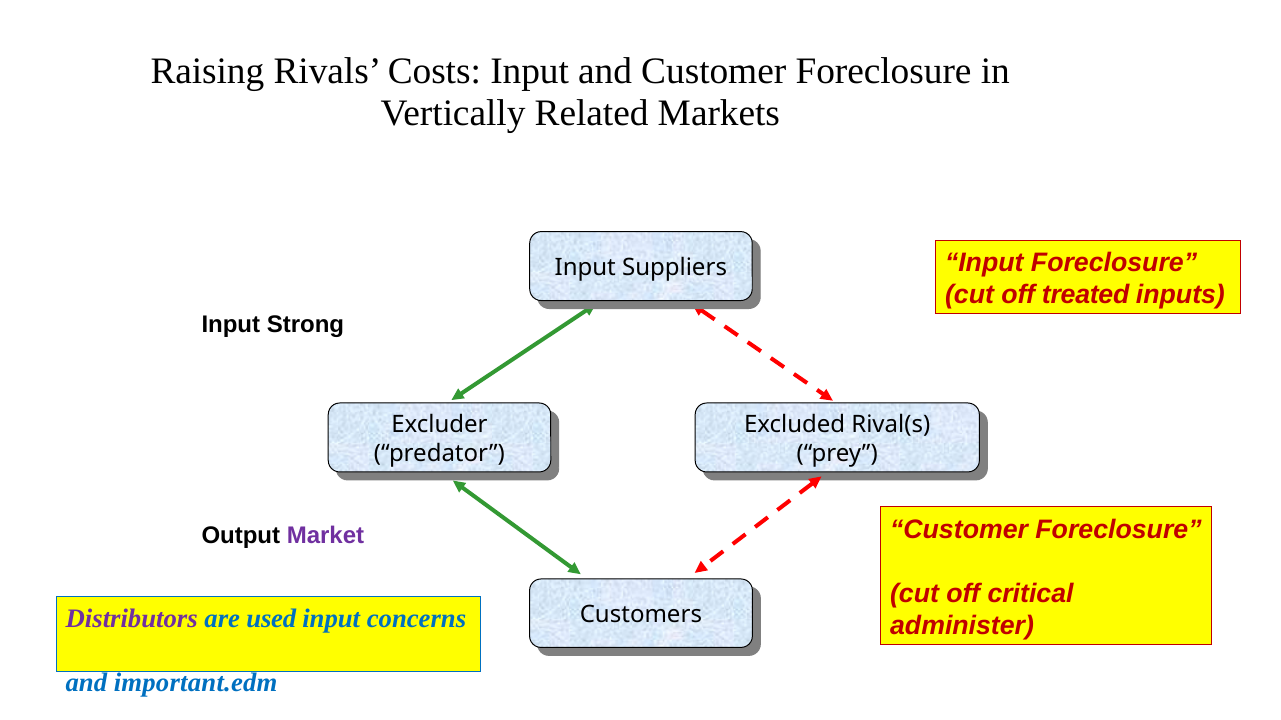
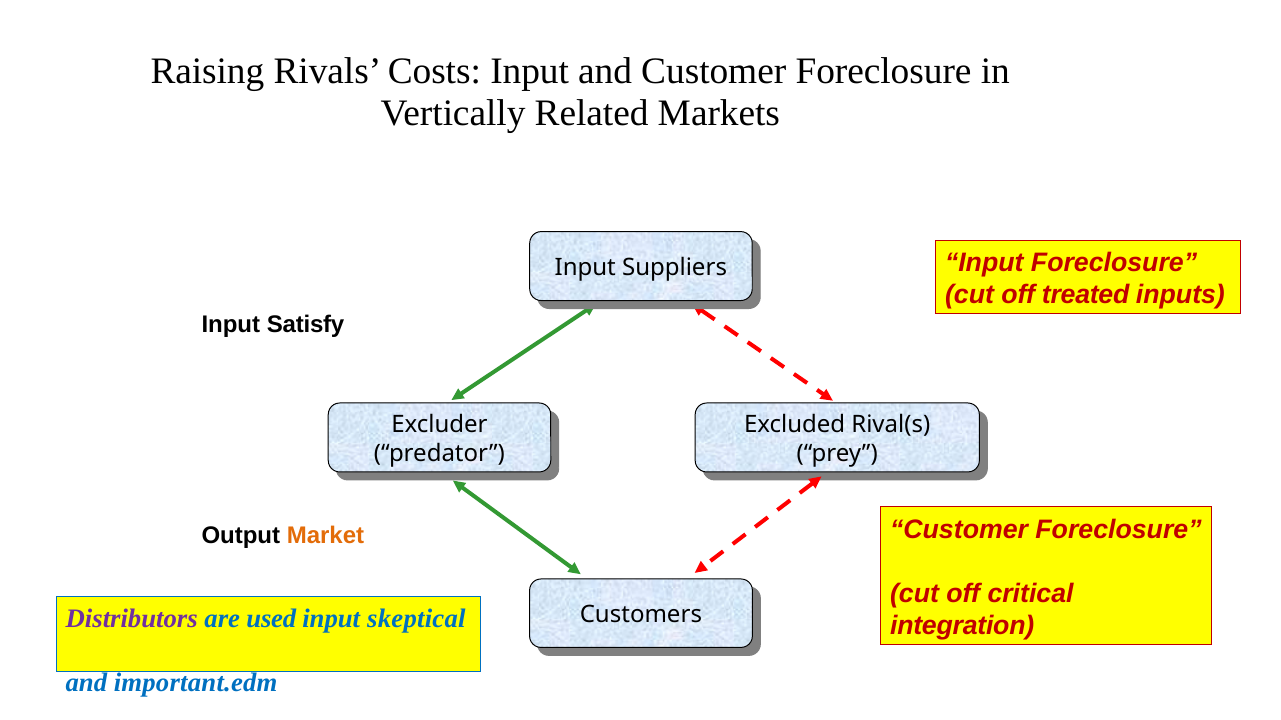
Strong: Strong -> Satisfy (306, 325)
Market colour: purple -> orange (325, 536)
concerns: concerns -> skeptical (416, 619)
administer: administer -> integration (962, 626)
